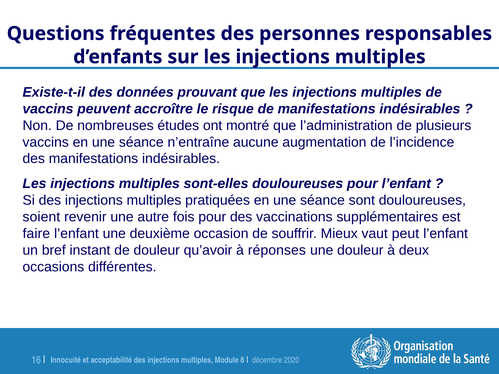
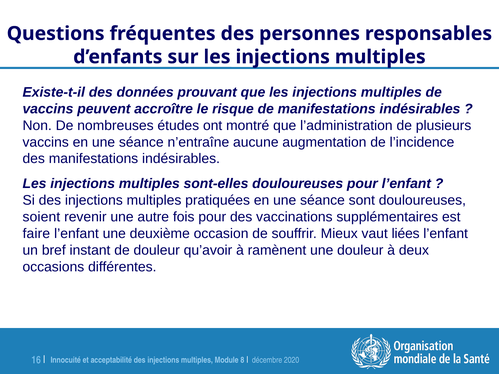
peut: peut -> liées (406, 234)
réponses: réponses -> ramènent (277, 250)
